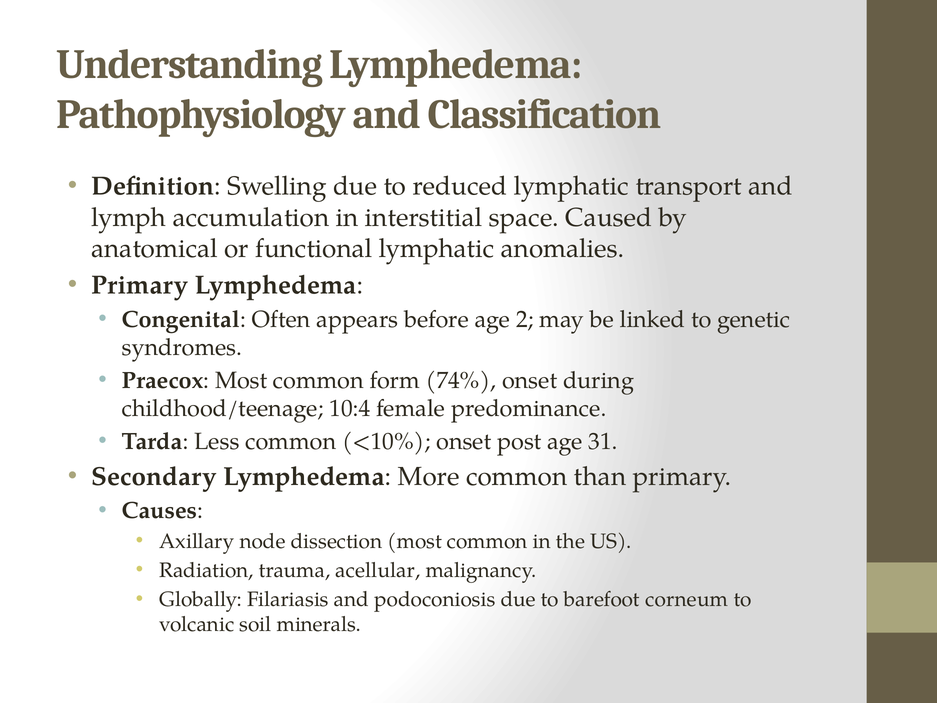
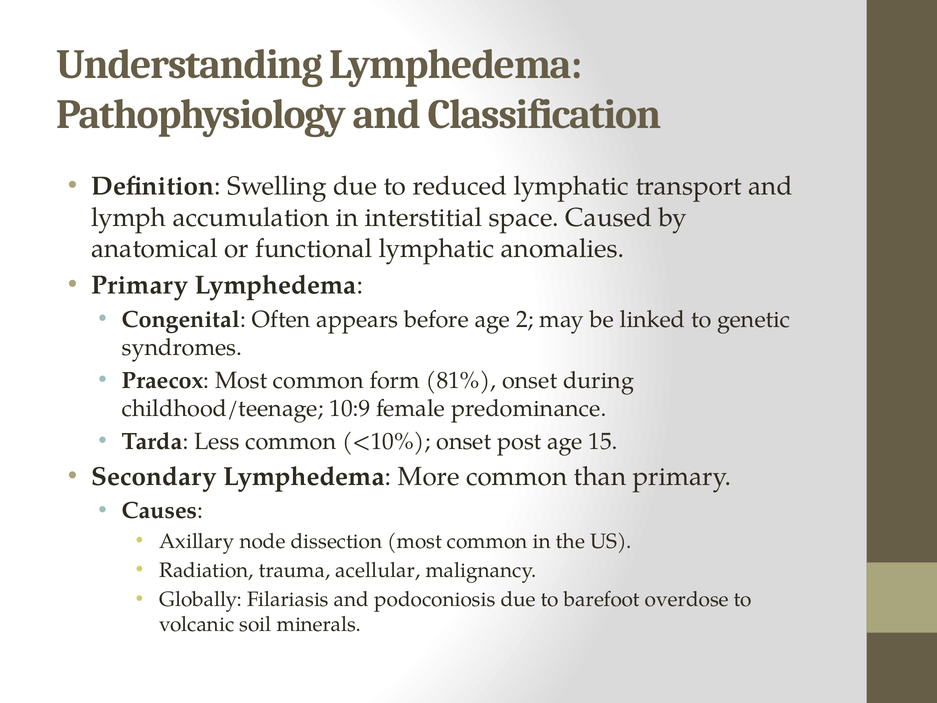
74%: 74% -> 81% (461, 380)
10:4: 10:4 -> 10:9 (350, 408)
31: 31 -> 15 (603, 441)
corneum: corneum -> overdose (687, 599)
